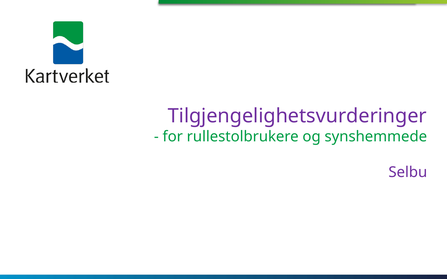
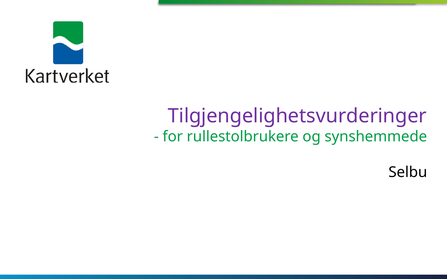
Selbu colour: purple -> black (408, 172)
